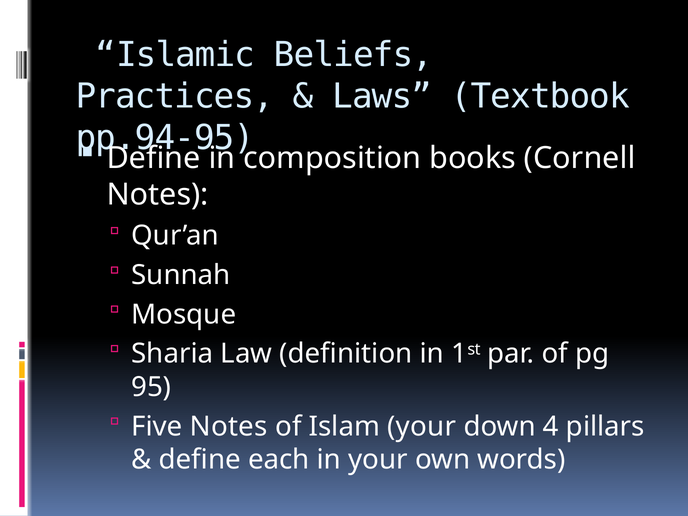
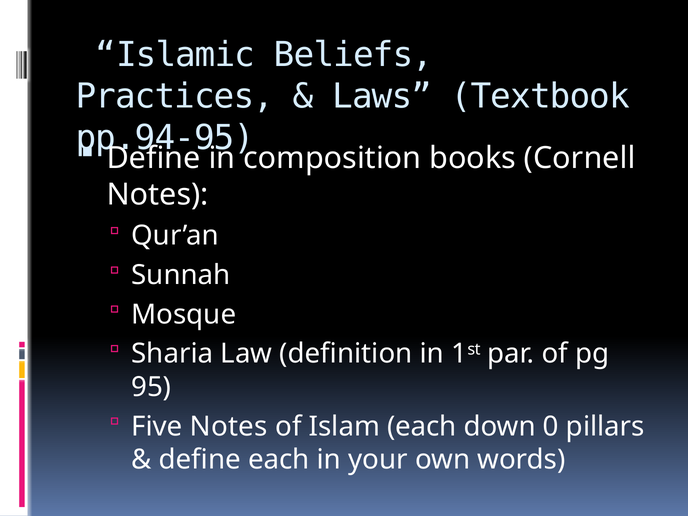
Islam your: your -> each (422, 426)
4: 4 -> 0 (551, 426)
